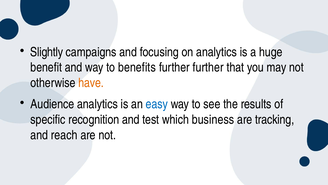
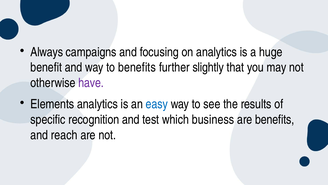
Slightly: Slightly -> Always (47, 52)
further further: further -> slightly (208, 67)
have colour: orange -> purple (91, 83)
Audience: Audience -> Elements (52, 104)
are tracking: tracking -> benefits (275, 119)
